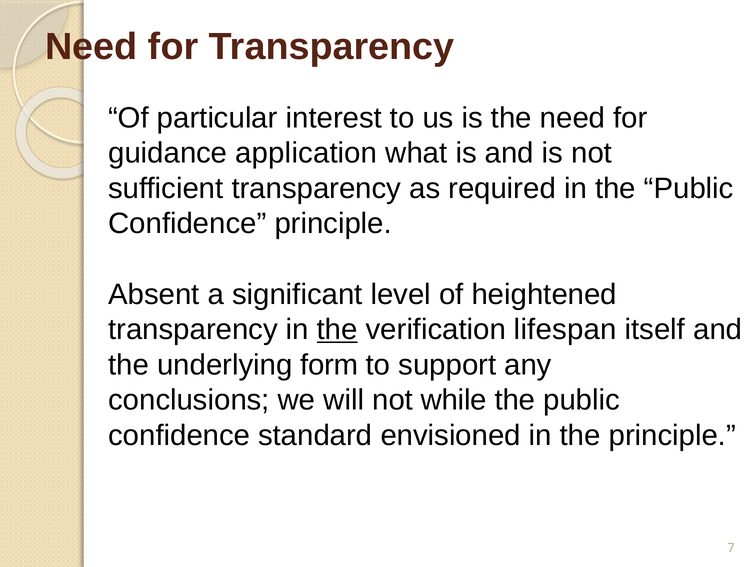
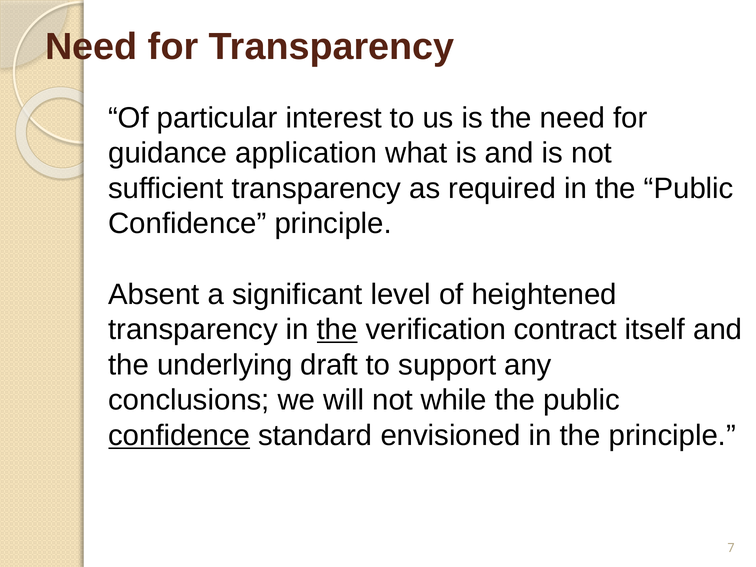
lifespan: lifespan -> contract (565, 330)
form: form -> draft (329, 365)
confidence underline: none -> present (179, 436)
